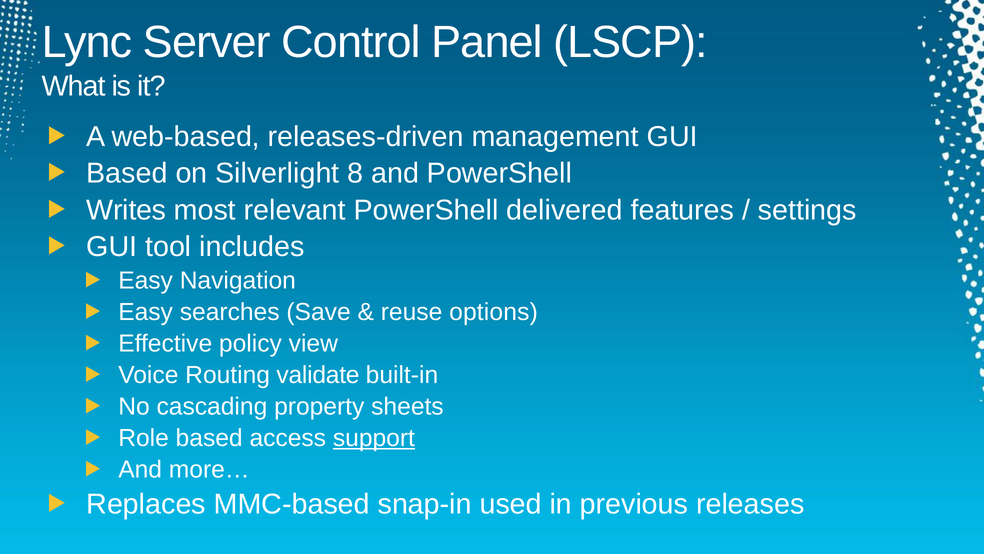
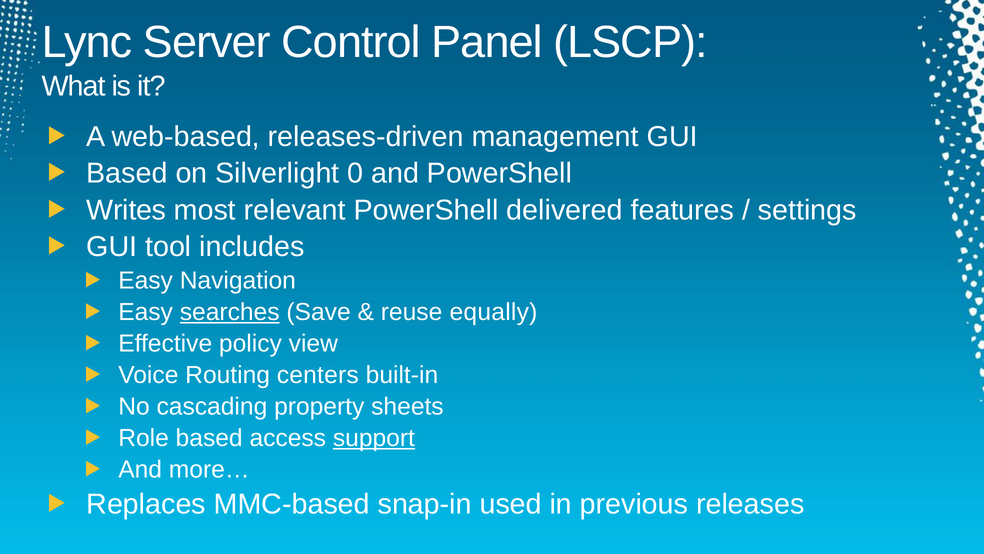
8: 8 -> 0 (355, 173)
searches underline: none -> present (230, 312)
options: options -> equally (493, 312)
validate: validate -> centers (318, 375)
